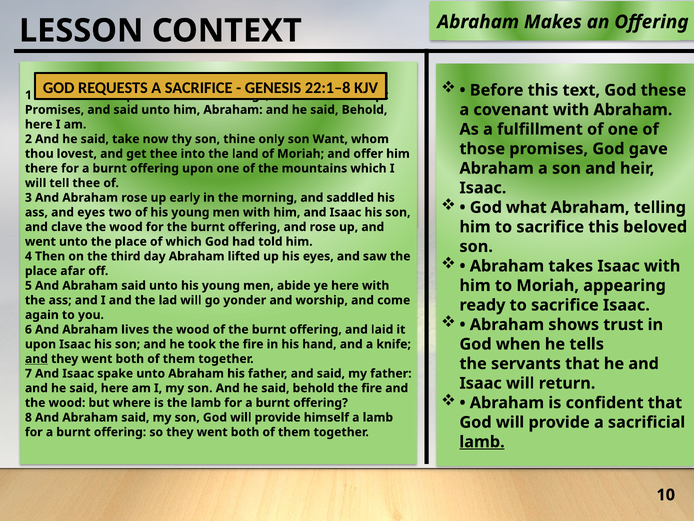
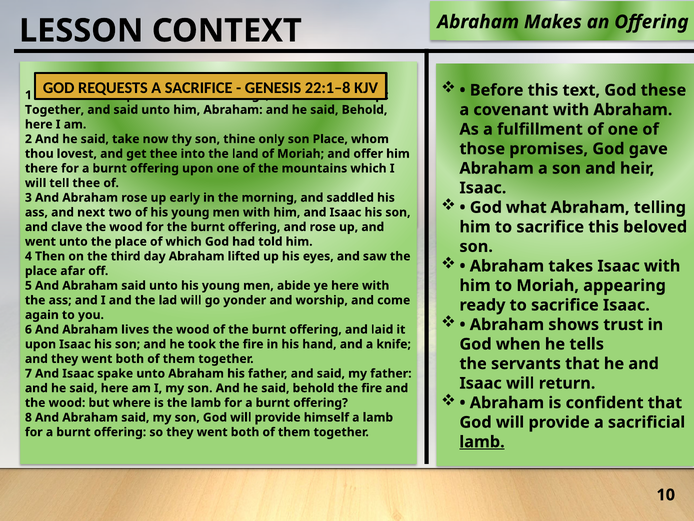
Promises: Promises -> Together (55, 110)
son Want: Want -> Place (330, 139)
and eyes: eyes -> next (91, 212)
and underline: present -> none (36, 359)
